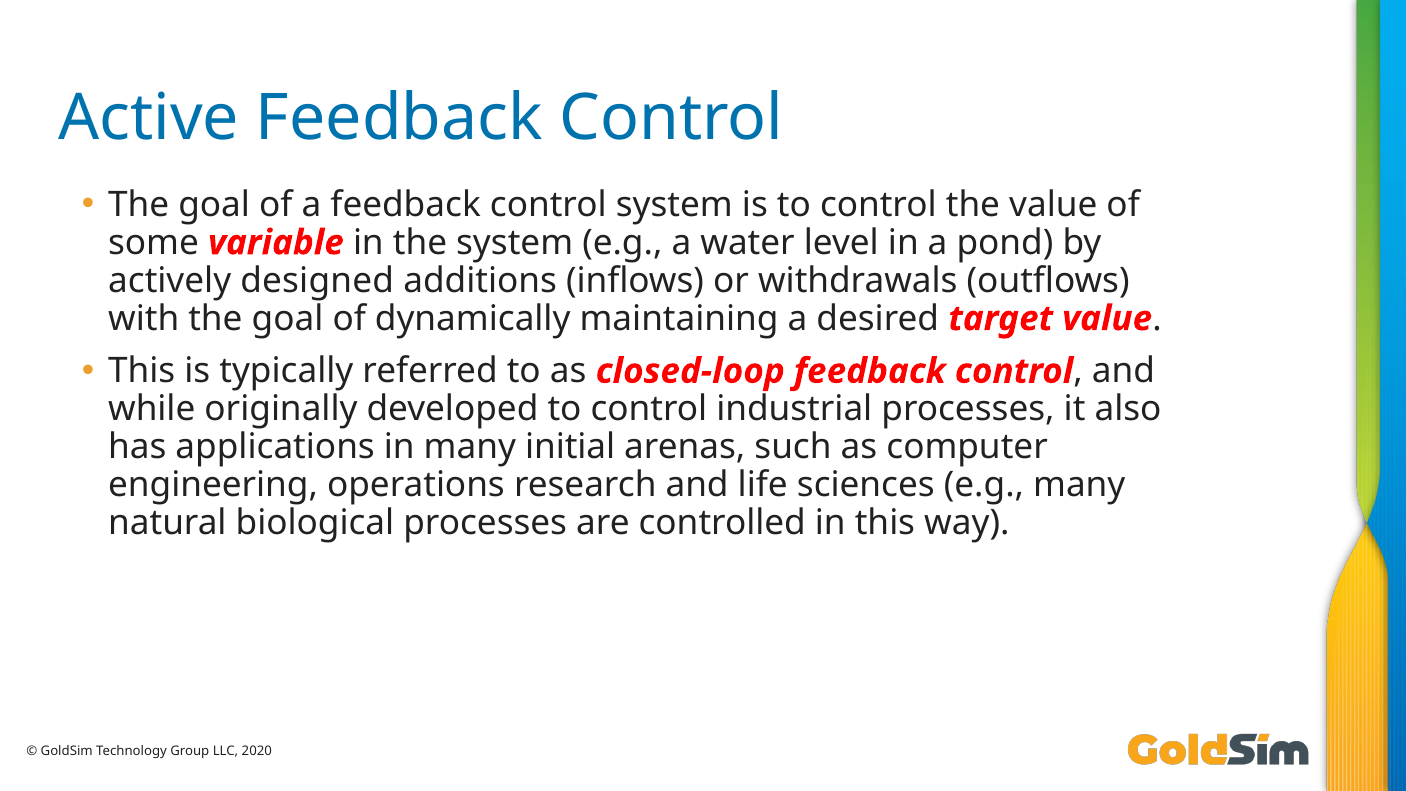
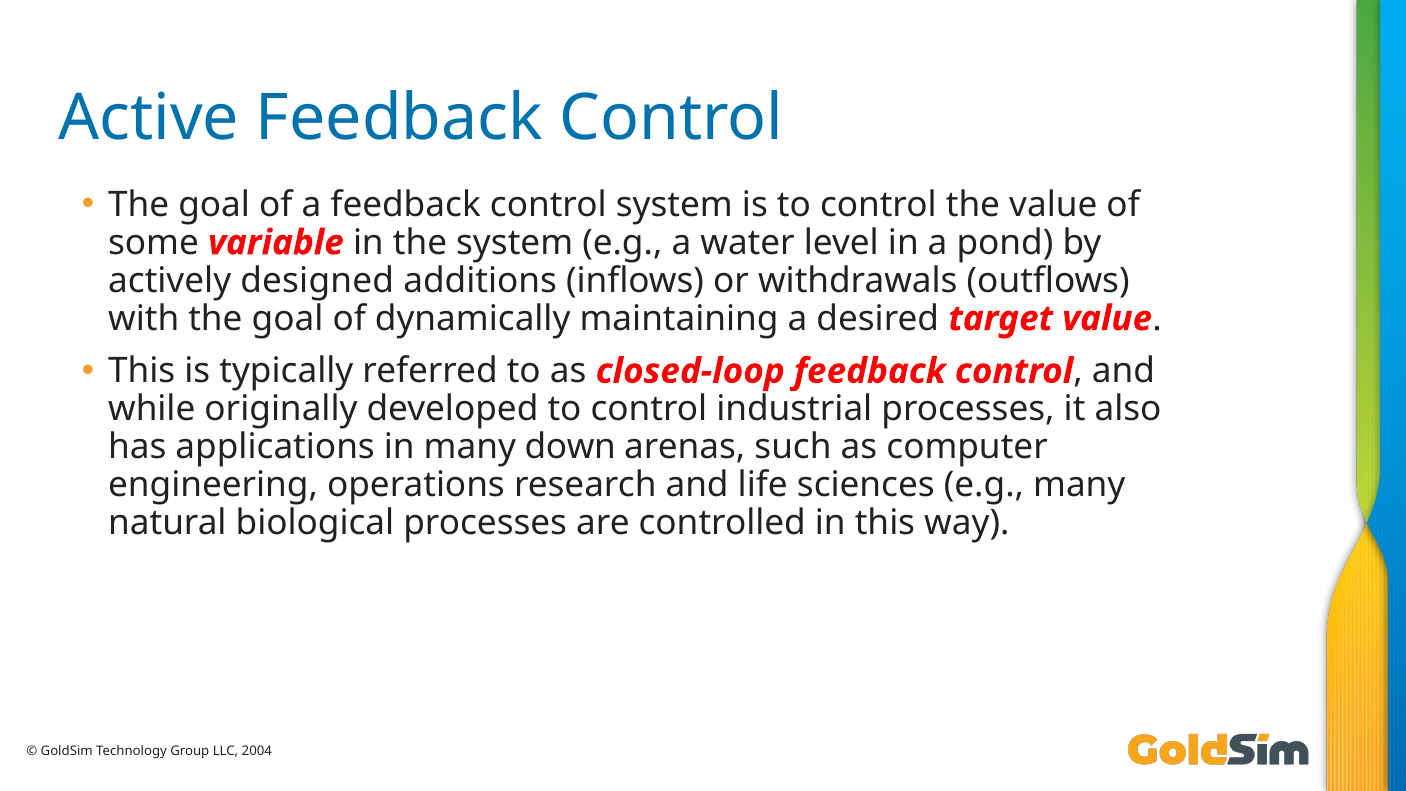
initial: initial -> down (570, 447)
2020: 2020 -> 2004 (257, 751)
